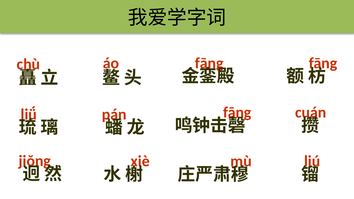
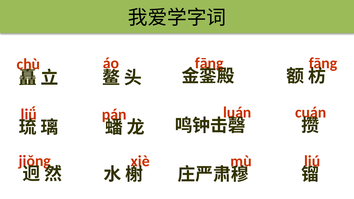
fāng: fāng -> luán (237, 113)
